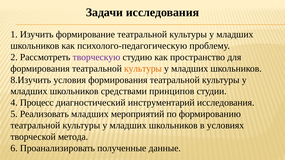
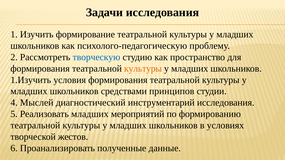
творческую colour: purple -> blue (96, 57)
8.Изучить: 8.Изучить -> 1.Изучить (31, 80)
Процесс: Процесс -> Мыслей (37, 103)
метода: метода -> жестов (73, 137)
